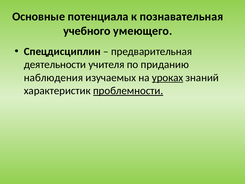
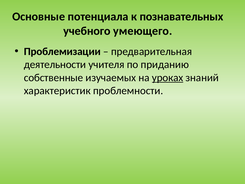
познавательная: познавательная -> познавательных (181, 17)
Спецдисциплин: Спецдисциплин -> Проблемизации (62, 51)
наблюдения: наблюдения -> собственные (54, 78)
проблемности underline: present -> none (128, 91)
